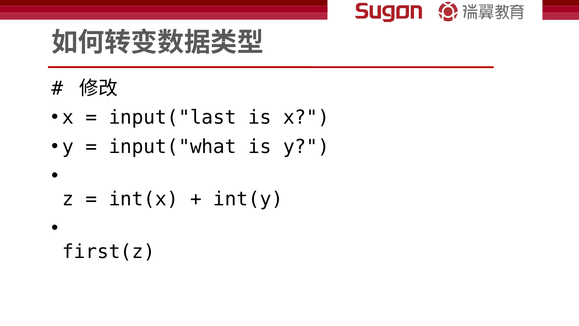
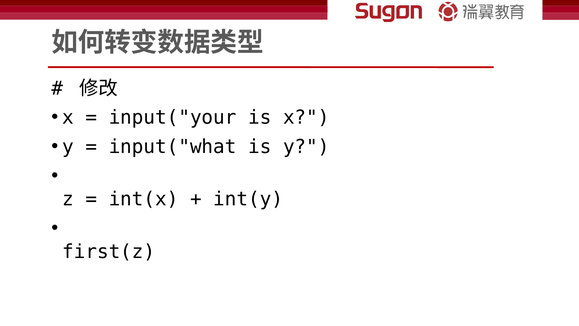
input("last: input("last -> input("your (173, 118)
